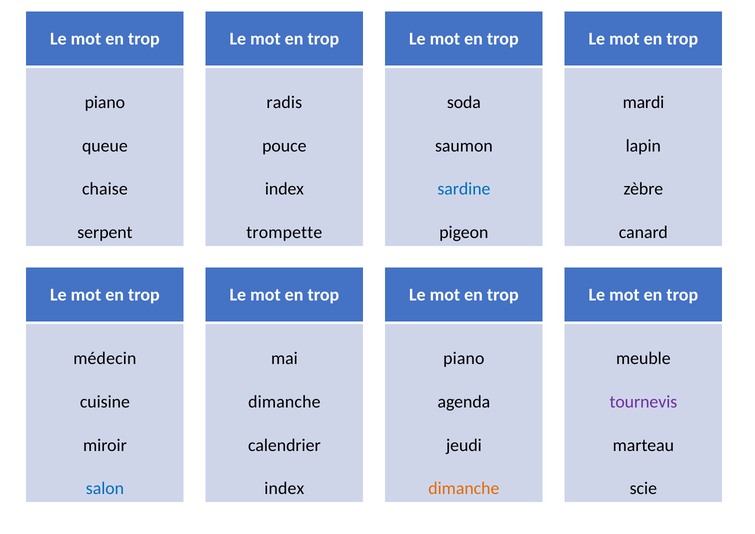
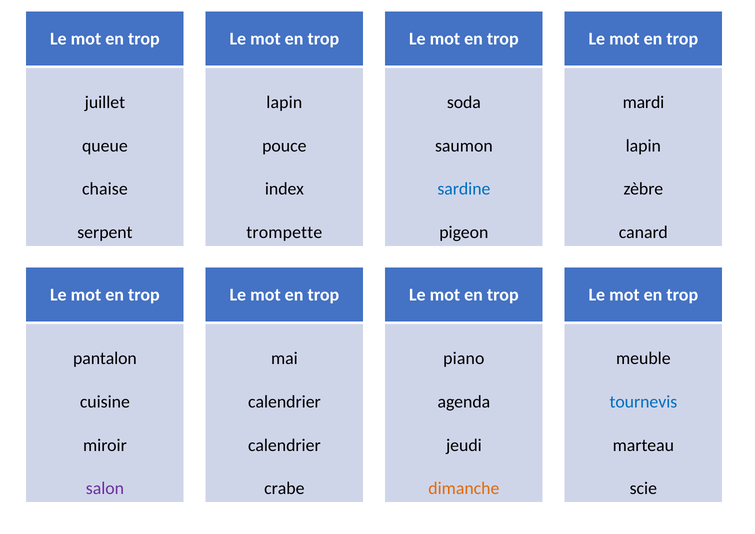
piano: piano -> juillet (105, 103)
radis: radis -> lapin (284, 103)
médecin: médecin -> pantalon (105, 359)
dimanche: dimanche -> calendrier (284, 402)
tournevis colour: purple -> blue (643, 402)
salon colour: blue -> purple (105, 488)
index: index -> crabe (284, 488)
